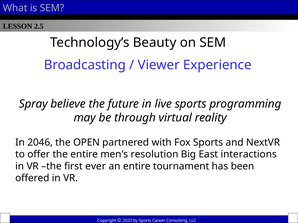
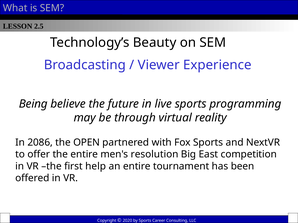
Spray: Spray -> Being (33, 104)
2046: 2046 -> 2086 (40, 143)
interactions: interactions -> competition (249, 155)
ever: ever -> help (96, 167)
